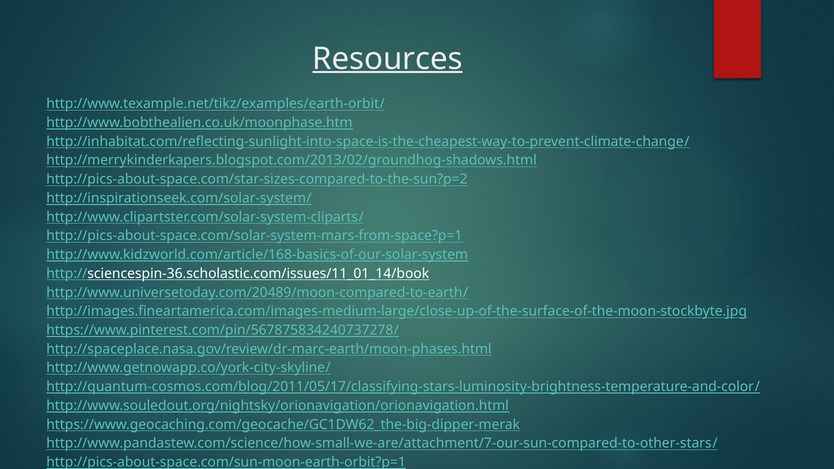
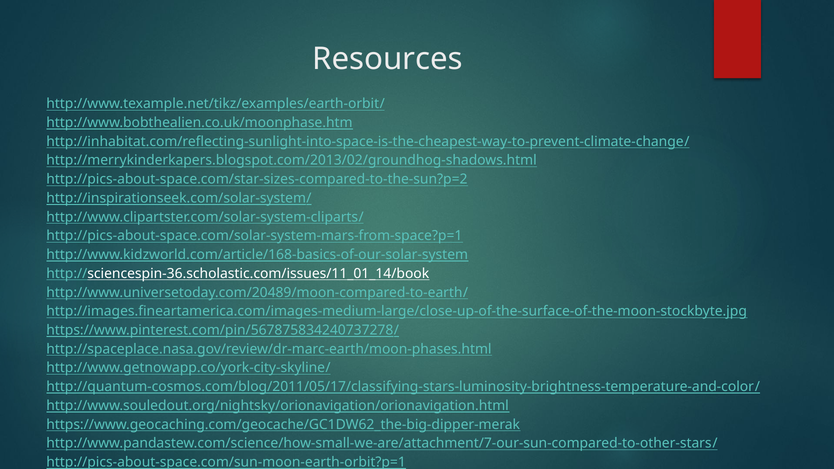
Resources underline: present -> none (387, 59)
